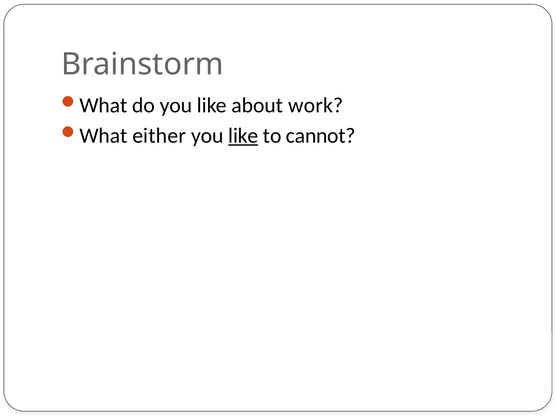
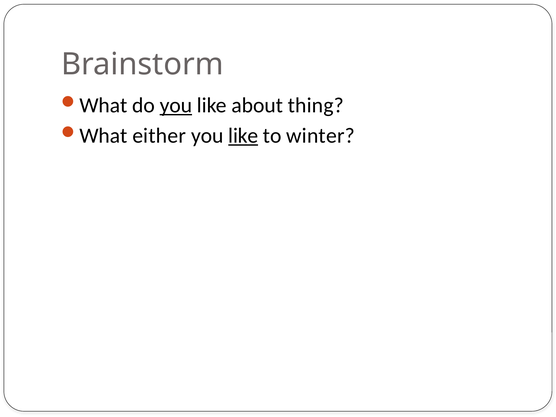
you underline: none -> present (176, 105)
work: work -> thing (316, 105)
cannot: cannot -> winter (321, 136)
